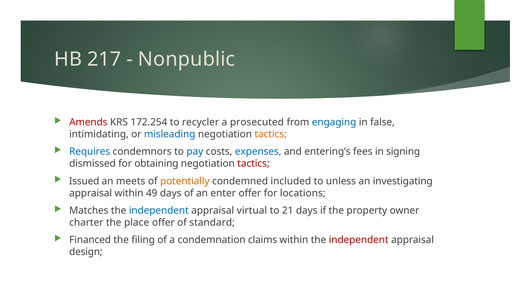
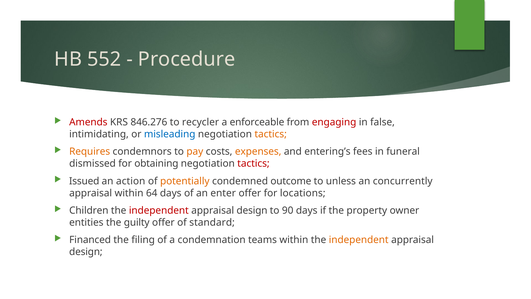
217: 217 -> 552 (104, 59)
Nonpublic: Nonpublic -> Procedure (187, 59)
172.254: 172.254 -> 846.276 (149, 122)
prosecuted: prosecuted -> enforceable (257, 122)
engaging colour: blue -> red (334, 122)
Requires colour: blue -> orange (90, 151)
pay colour: blue -> orange (195, 151)
expenses colour: blue -> orange (258, 151)
signing: signing -> funeral (403, 151)
meets: meets -> action (131, 181)
included: included -> outcome (291, 181)
investigating: investigating -> concurrently (403, 181)
49: 49 -> 64 (152, 193)
Matches: Matches -> Children (89, 210)
independent colour: blue -> red (159, 210)
virtual: virtual -> design (252, 210)
21: 21 -> 90 (288, 210)
charter: charter -> entities (86, 222)
place: place -> guilty (137, 222)
claims: claims -> teams (263, 240)
independent colour: red -> orange (359, 240)
